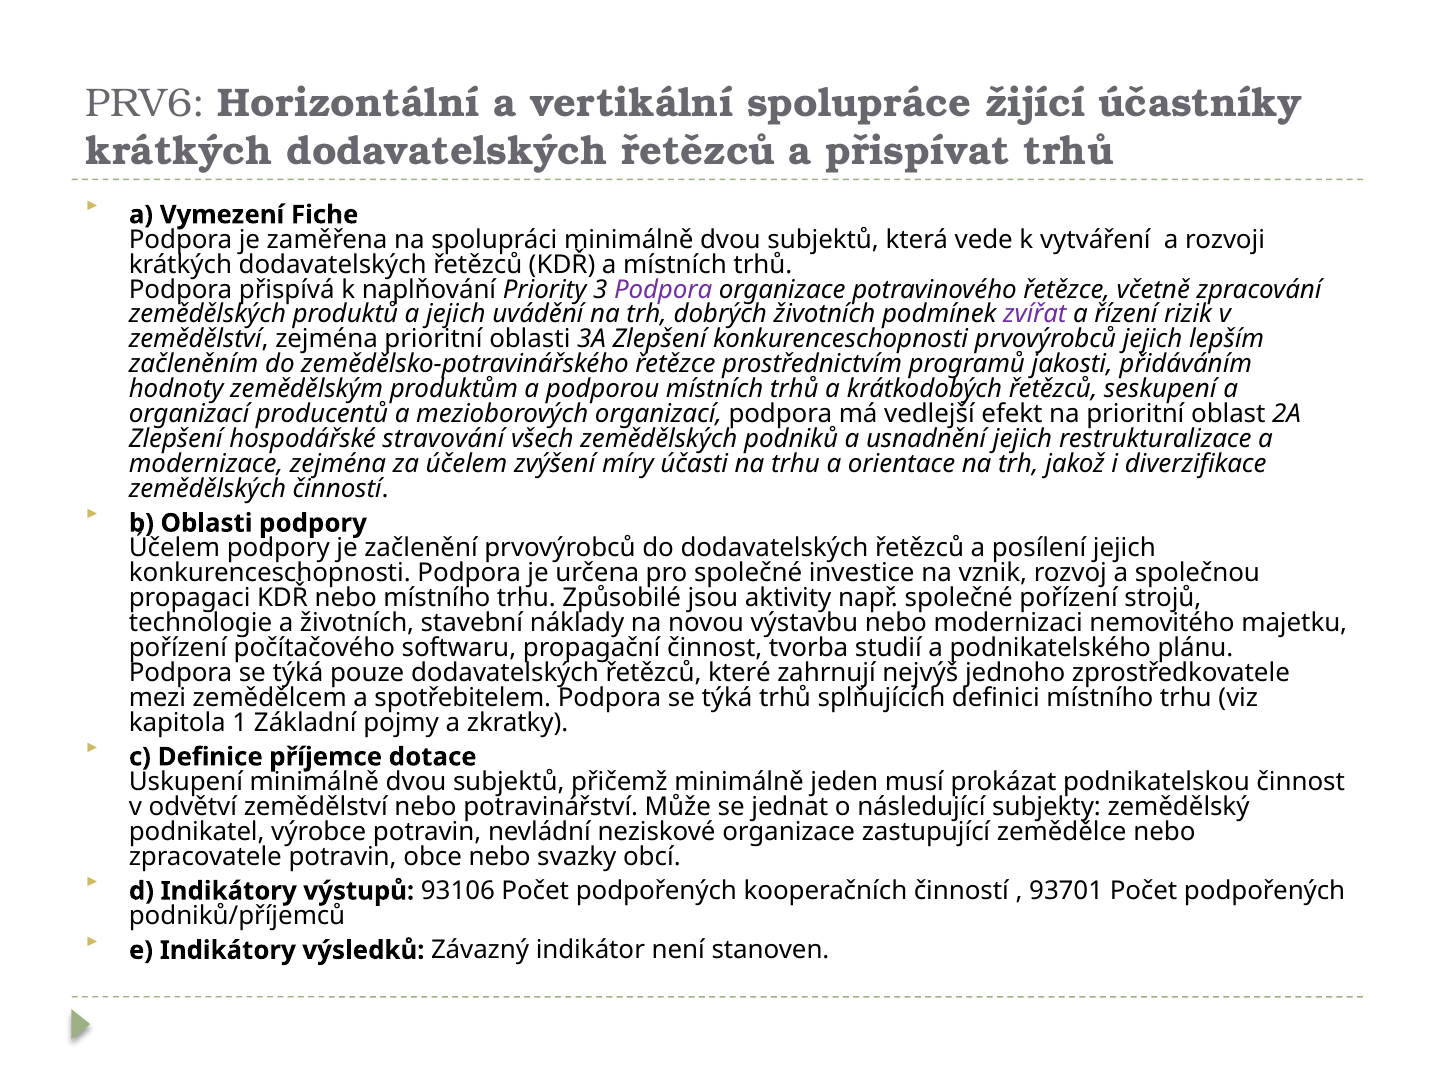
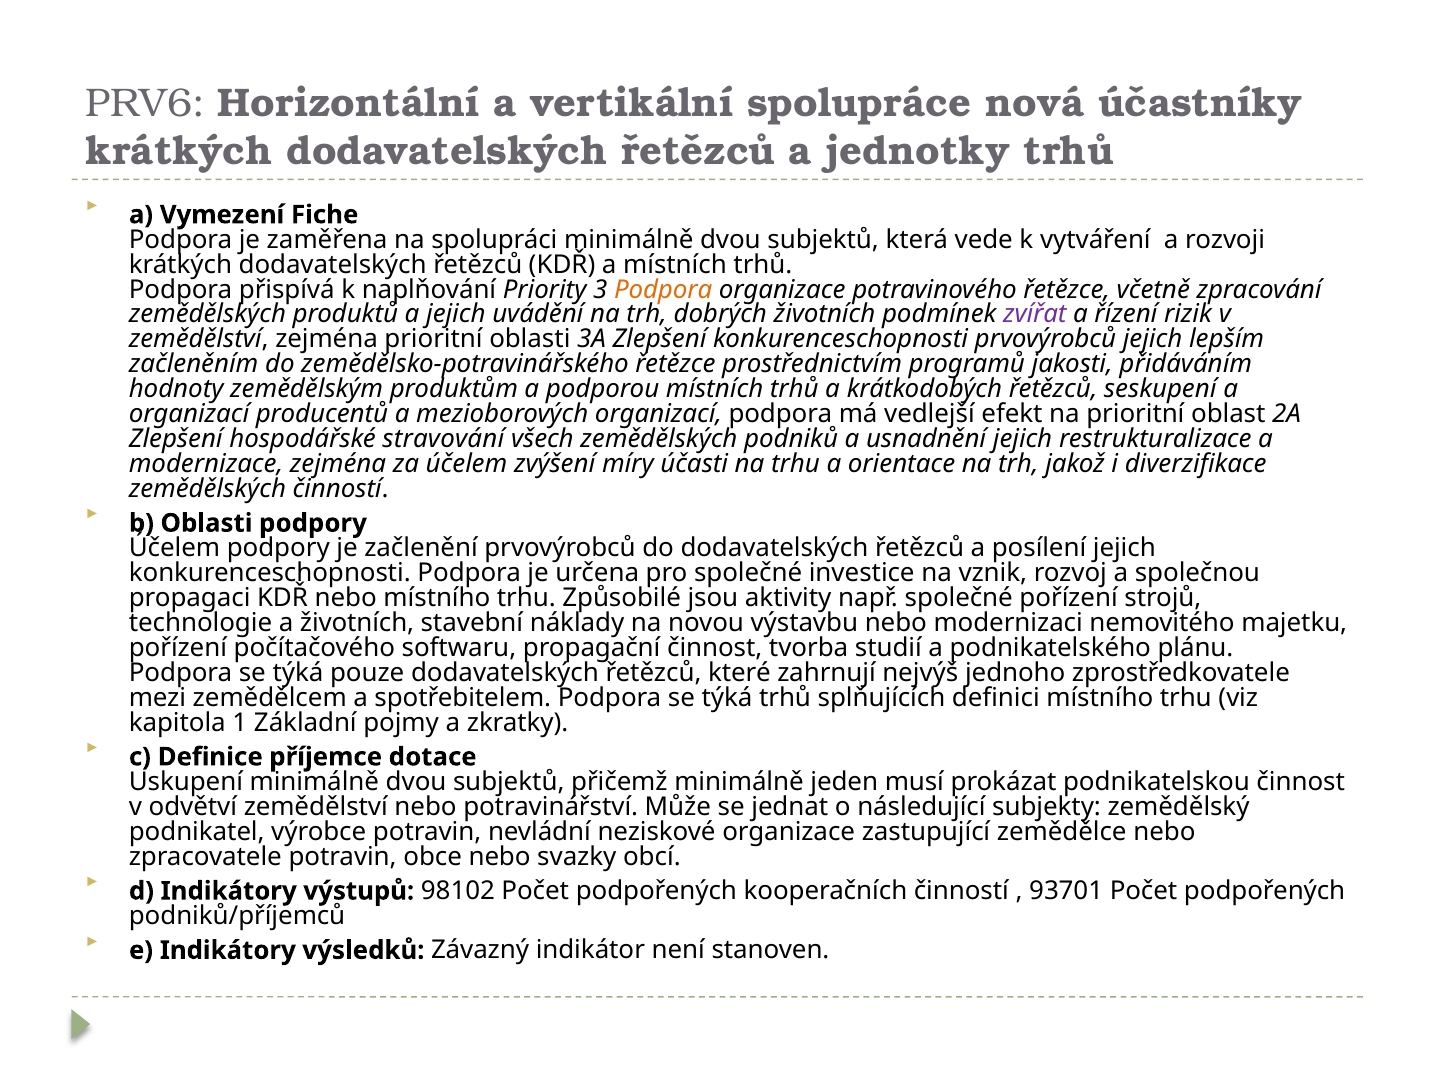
žijící: žijící -> nová (1035, 103)
přispívat: přispívat -> jednotky (918, 151)
Podpora colour: purple -> orange (663, 290)
93106: 93106 -> 98102 (458, 891)
